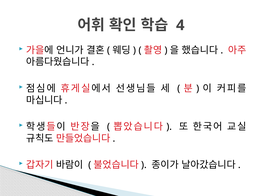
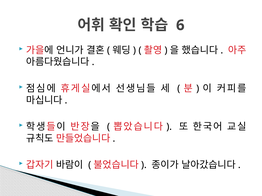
4: 4 -> 6 (180, 25)
